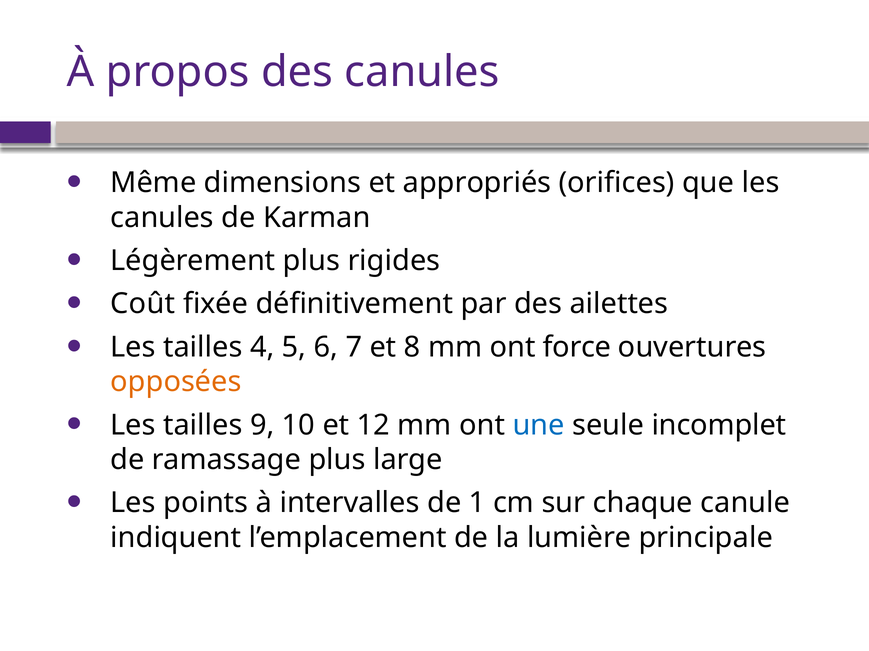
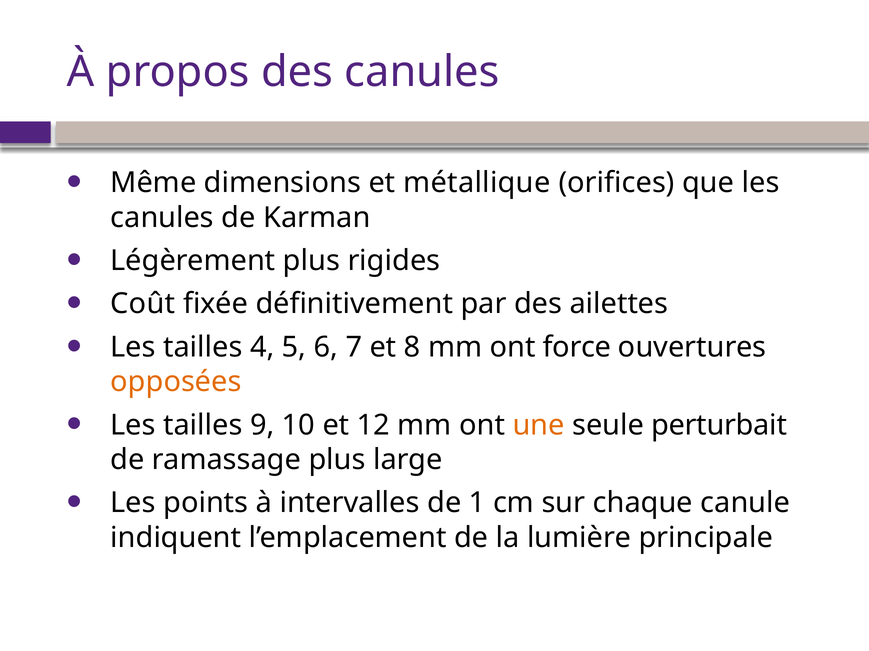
appropriés: appropriés -> métallique (477, 183)
une colour: blue -> orange (539, 425)
incomplet: incomplet -> perturbait (719, 425)
